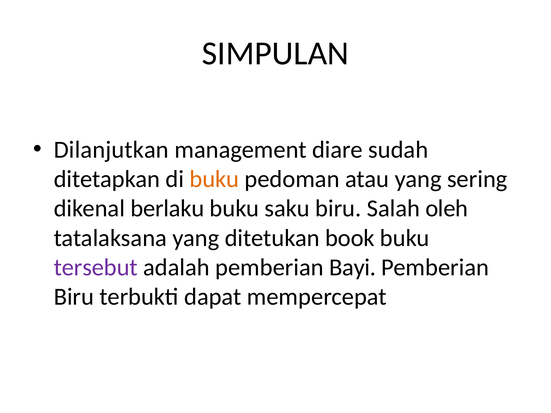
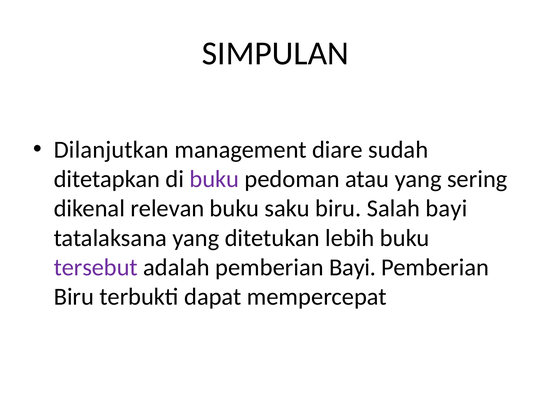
buku colour: orange -> purple (214, 179)
berlaku: berlaku -> relevan (167, 209)
Salah oleh: oleh -> bayi (447, 209)
book: book -> lebih (350, 238)
